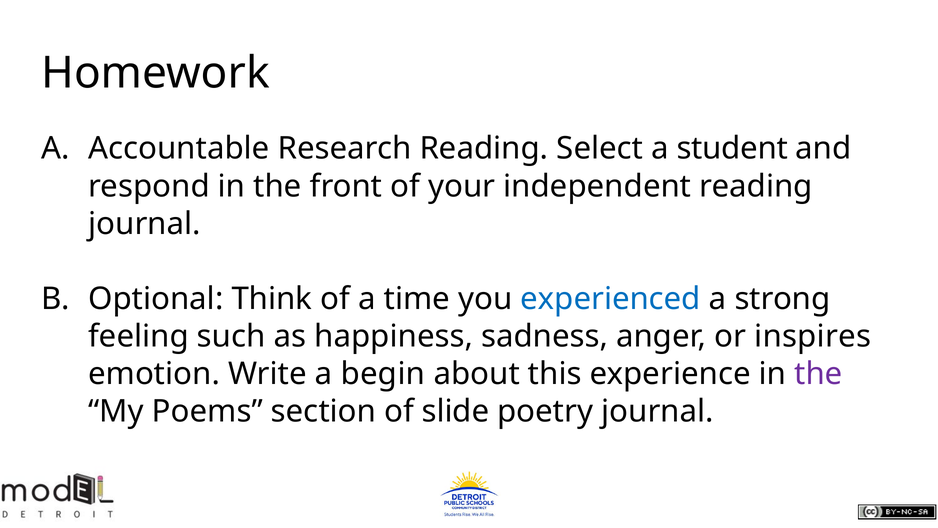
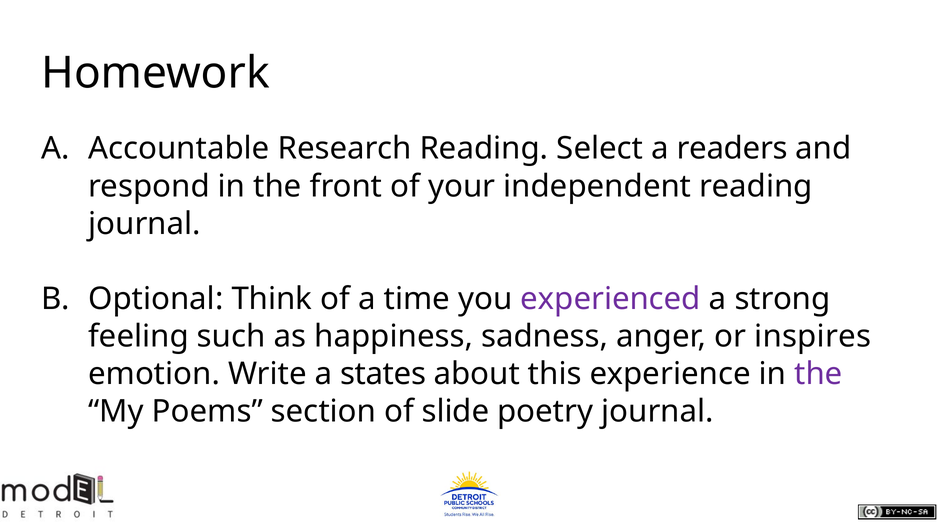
student: student -> readers (732, 149)
experienced colour: blue -> purple (611, 299)
begin: begin -> states (383, 374)
